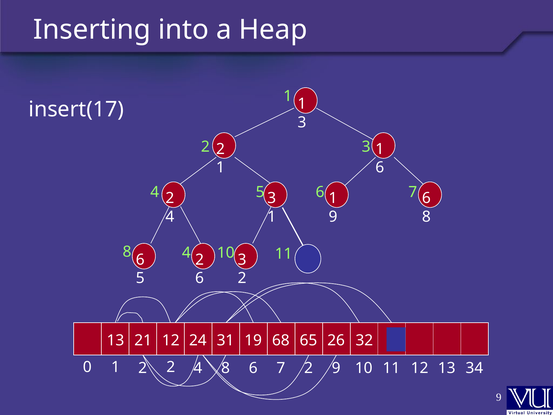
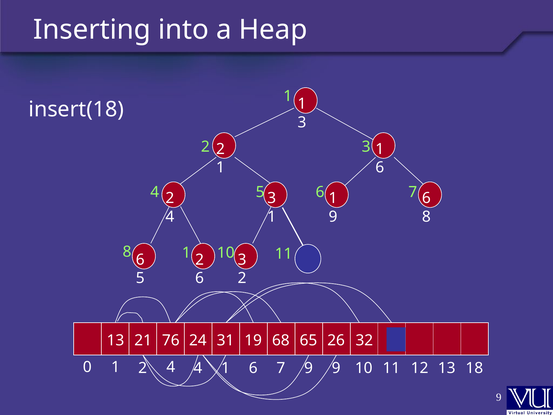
insert(17: insert(17 -> insert(18 (76, 109)
4: 4 -> 1 (186, 253)
21 12: 12 -> 76 (171, 340)
1 2 2: 2 -> 4 (171, 367)
8: 8 -> 1 (226, 368)
7 2: 2 -> 9 (308, 368)
34: 34 -> 18 (474, 368)
